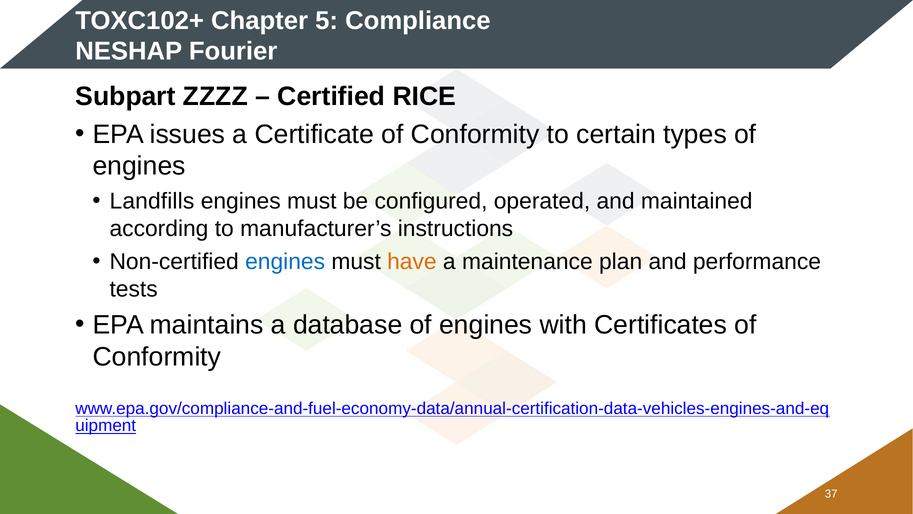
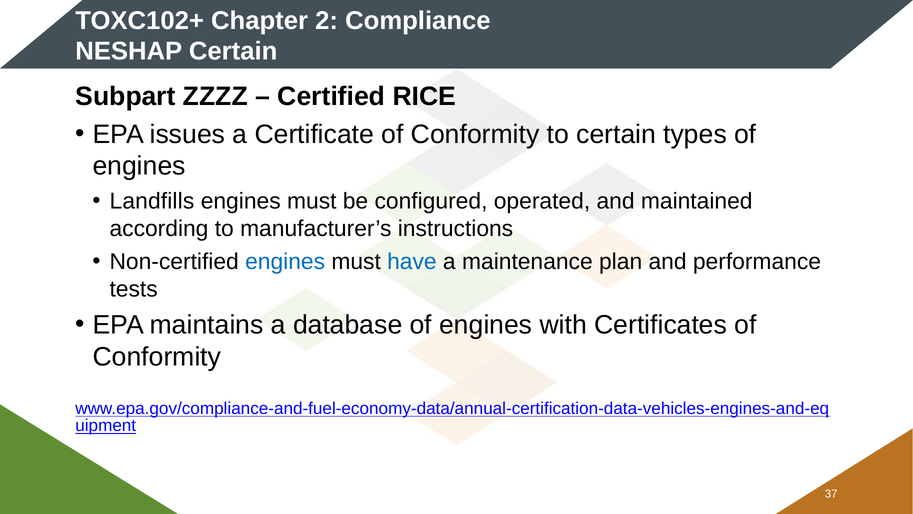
5: 5 -> 2 (327, 21)
NESHAP Fourier: Fourier -> Certain (233, 51)
have colour: orange -> blue (412, 262)
